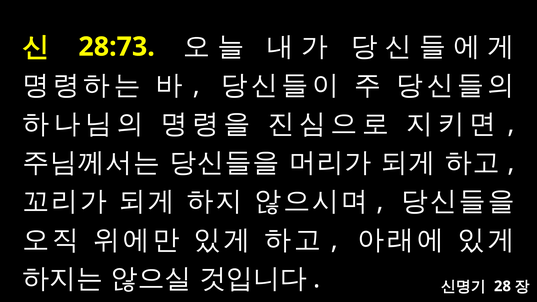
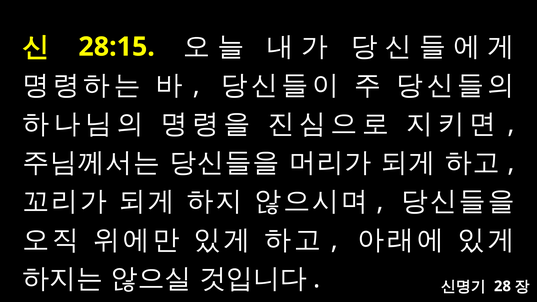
28:73: 28:73 -> 28:15 (117, 47)
